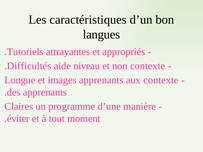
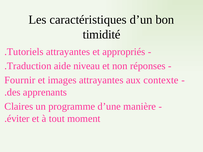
langues: langues -> timidité (102, 35)
Difficultés: Difficultés -> Traduction (29, 66)
non contexte: contexte -> réponses (148, 66)
Longue: Longue -> Fournir (20, 80)
images apprenants: apprenants -> attrayantes (101, 80)
